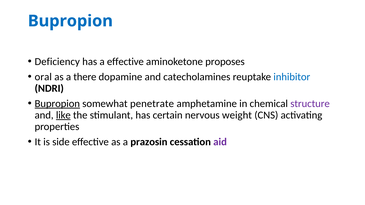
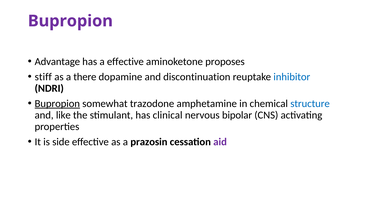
Bupropion colour: blue -> purple (70, 21)
Deficiency: Deficiency -> Advantage (57, 62)
oral: oral -> stiff (43, 77)
catecholamines: catecholamines -> discontinuation (197, 77)
penetrate: penetrate -> trazodone (152, 104)
structure colour: purple -> blue (310, 104)
like underline: present -> none (63, 115)
certain: certain -> clinical (168, 115)
weight: weight -> bipolar (237, 115)
